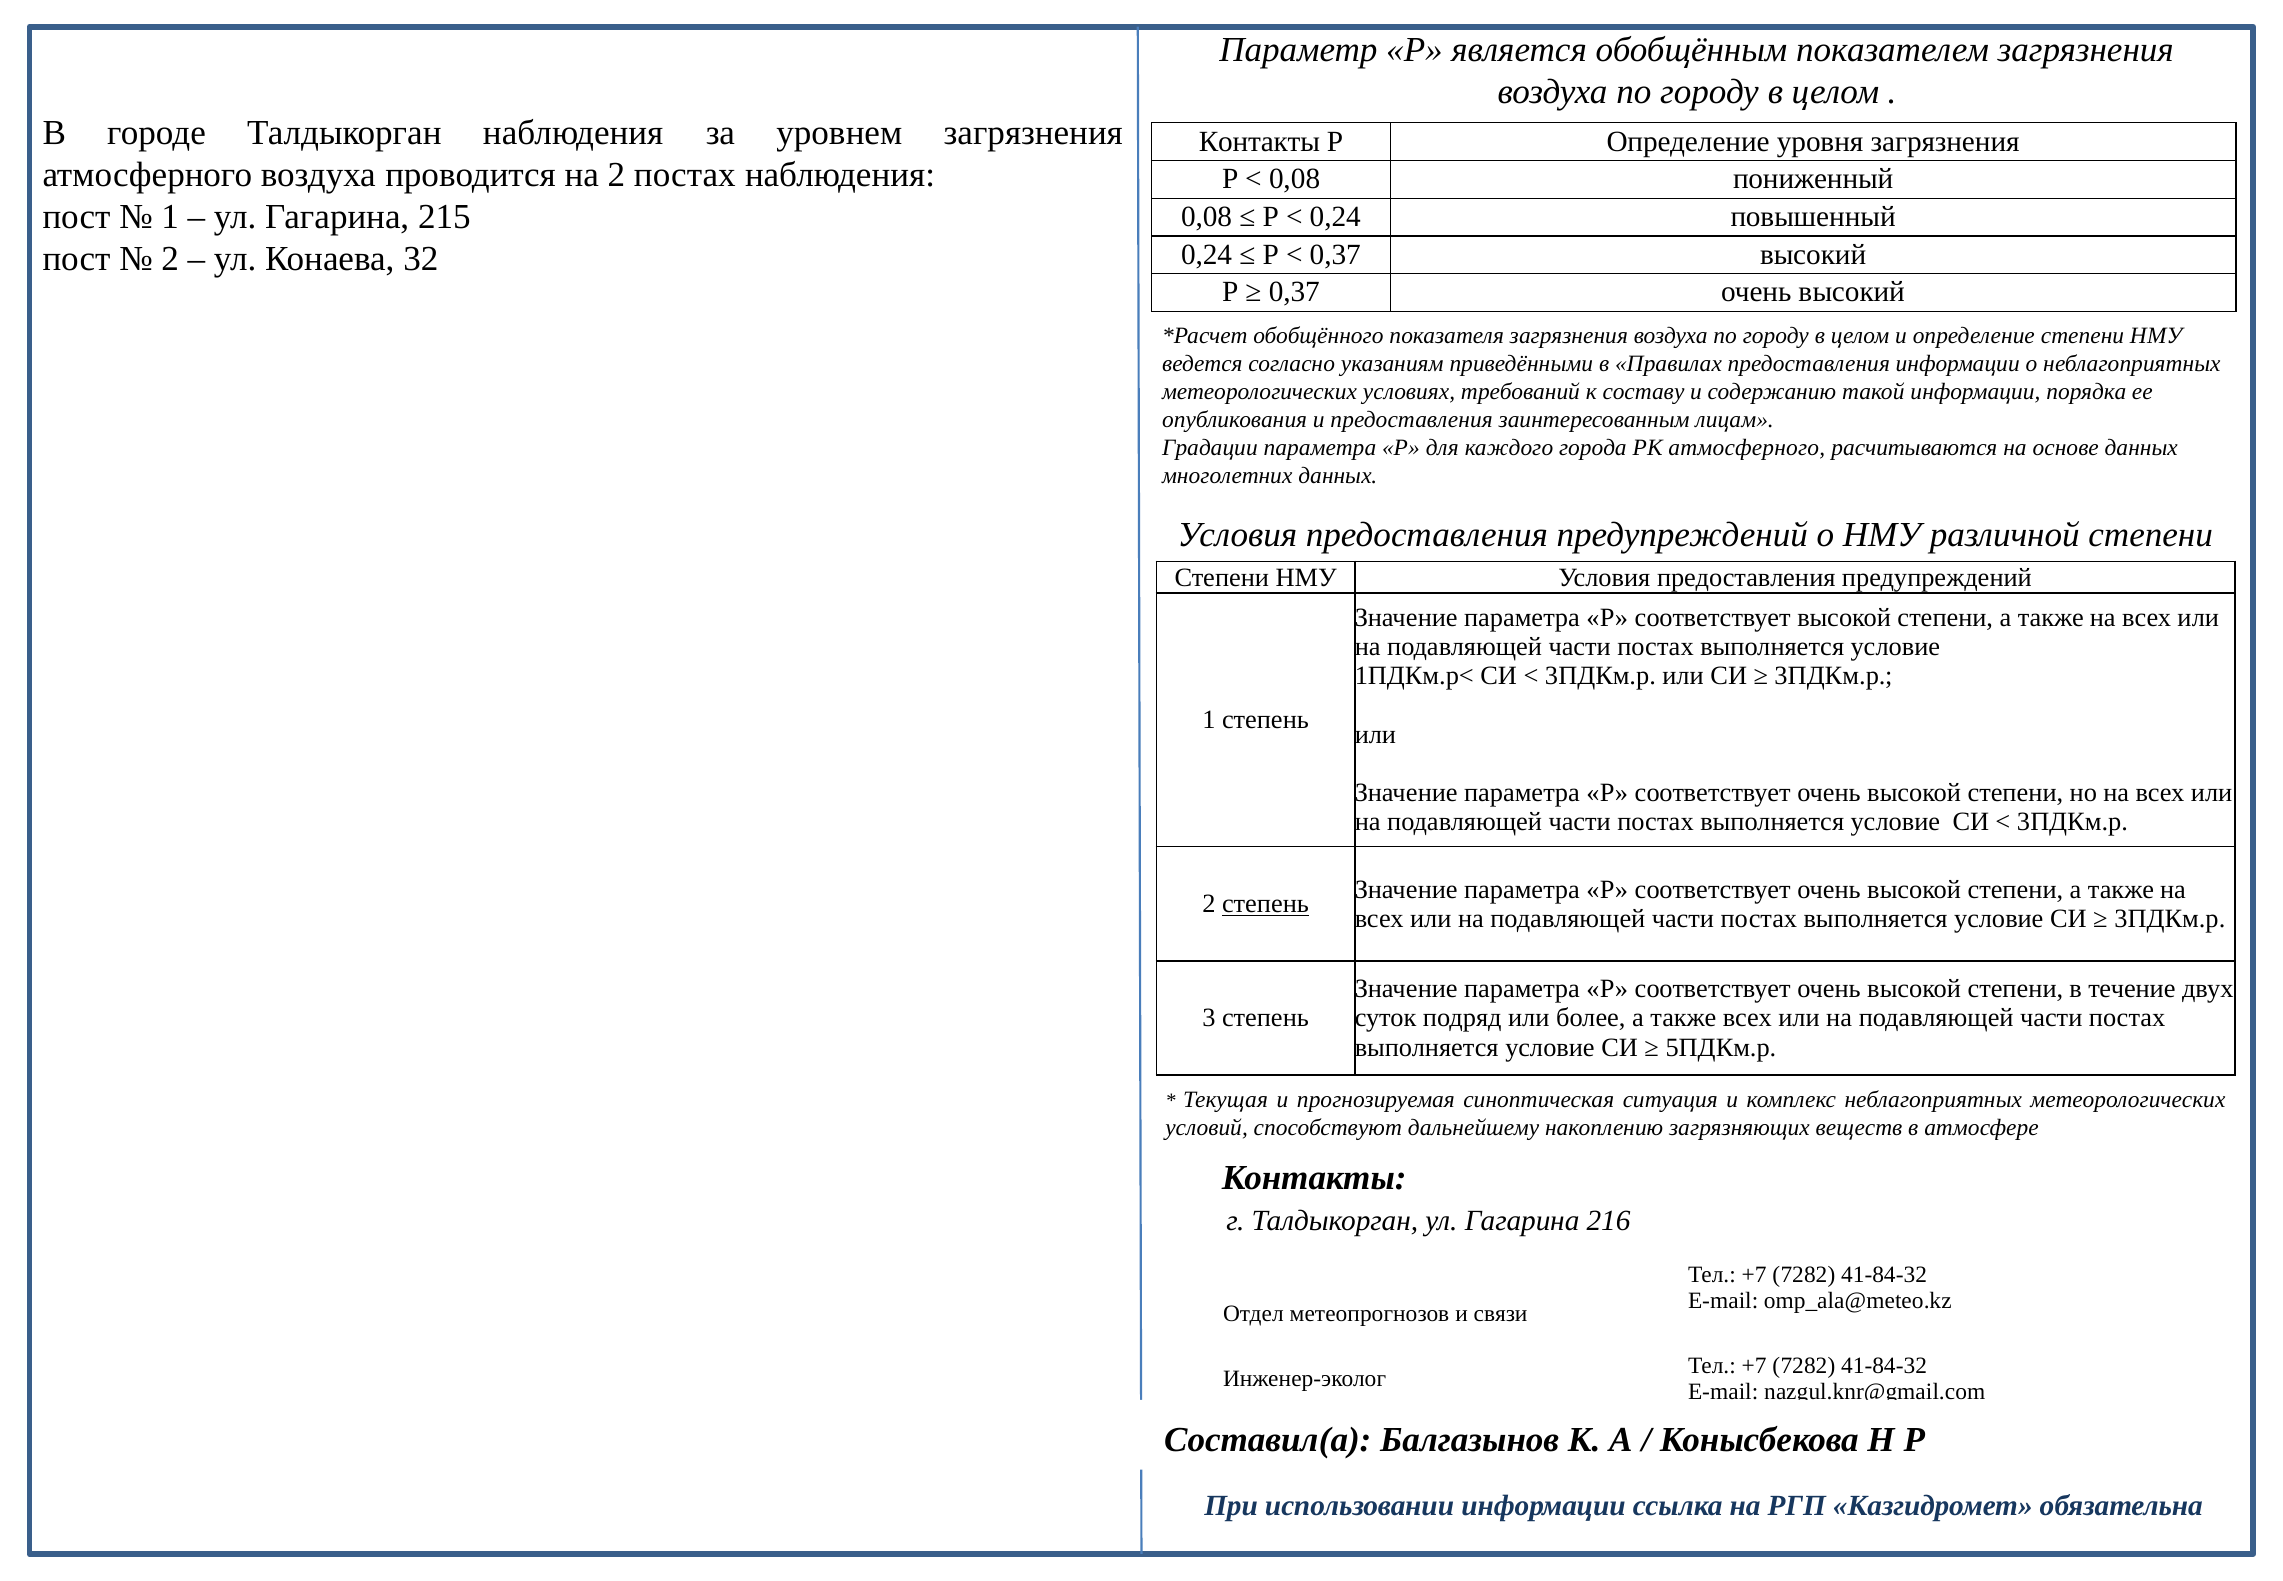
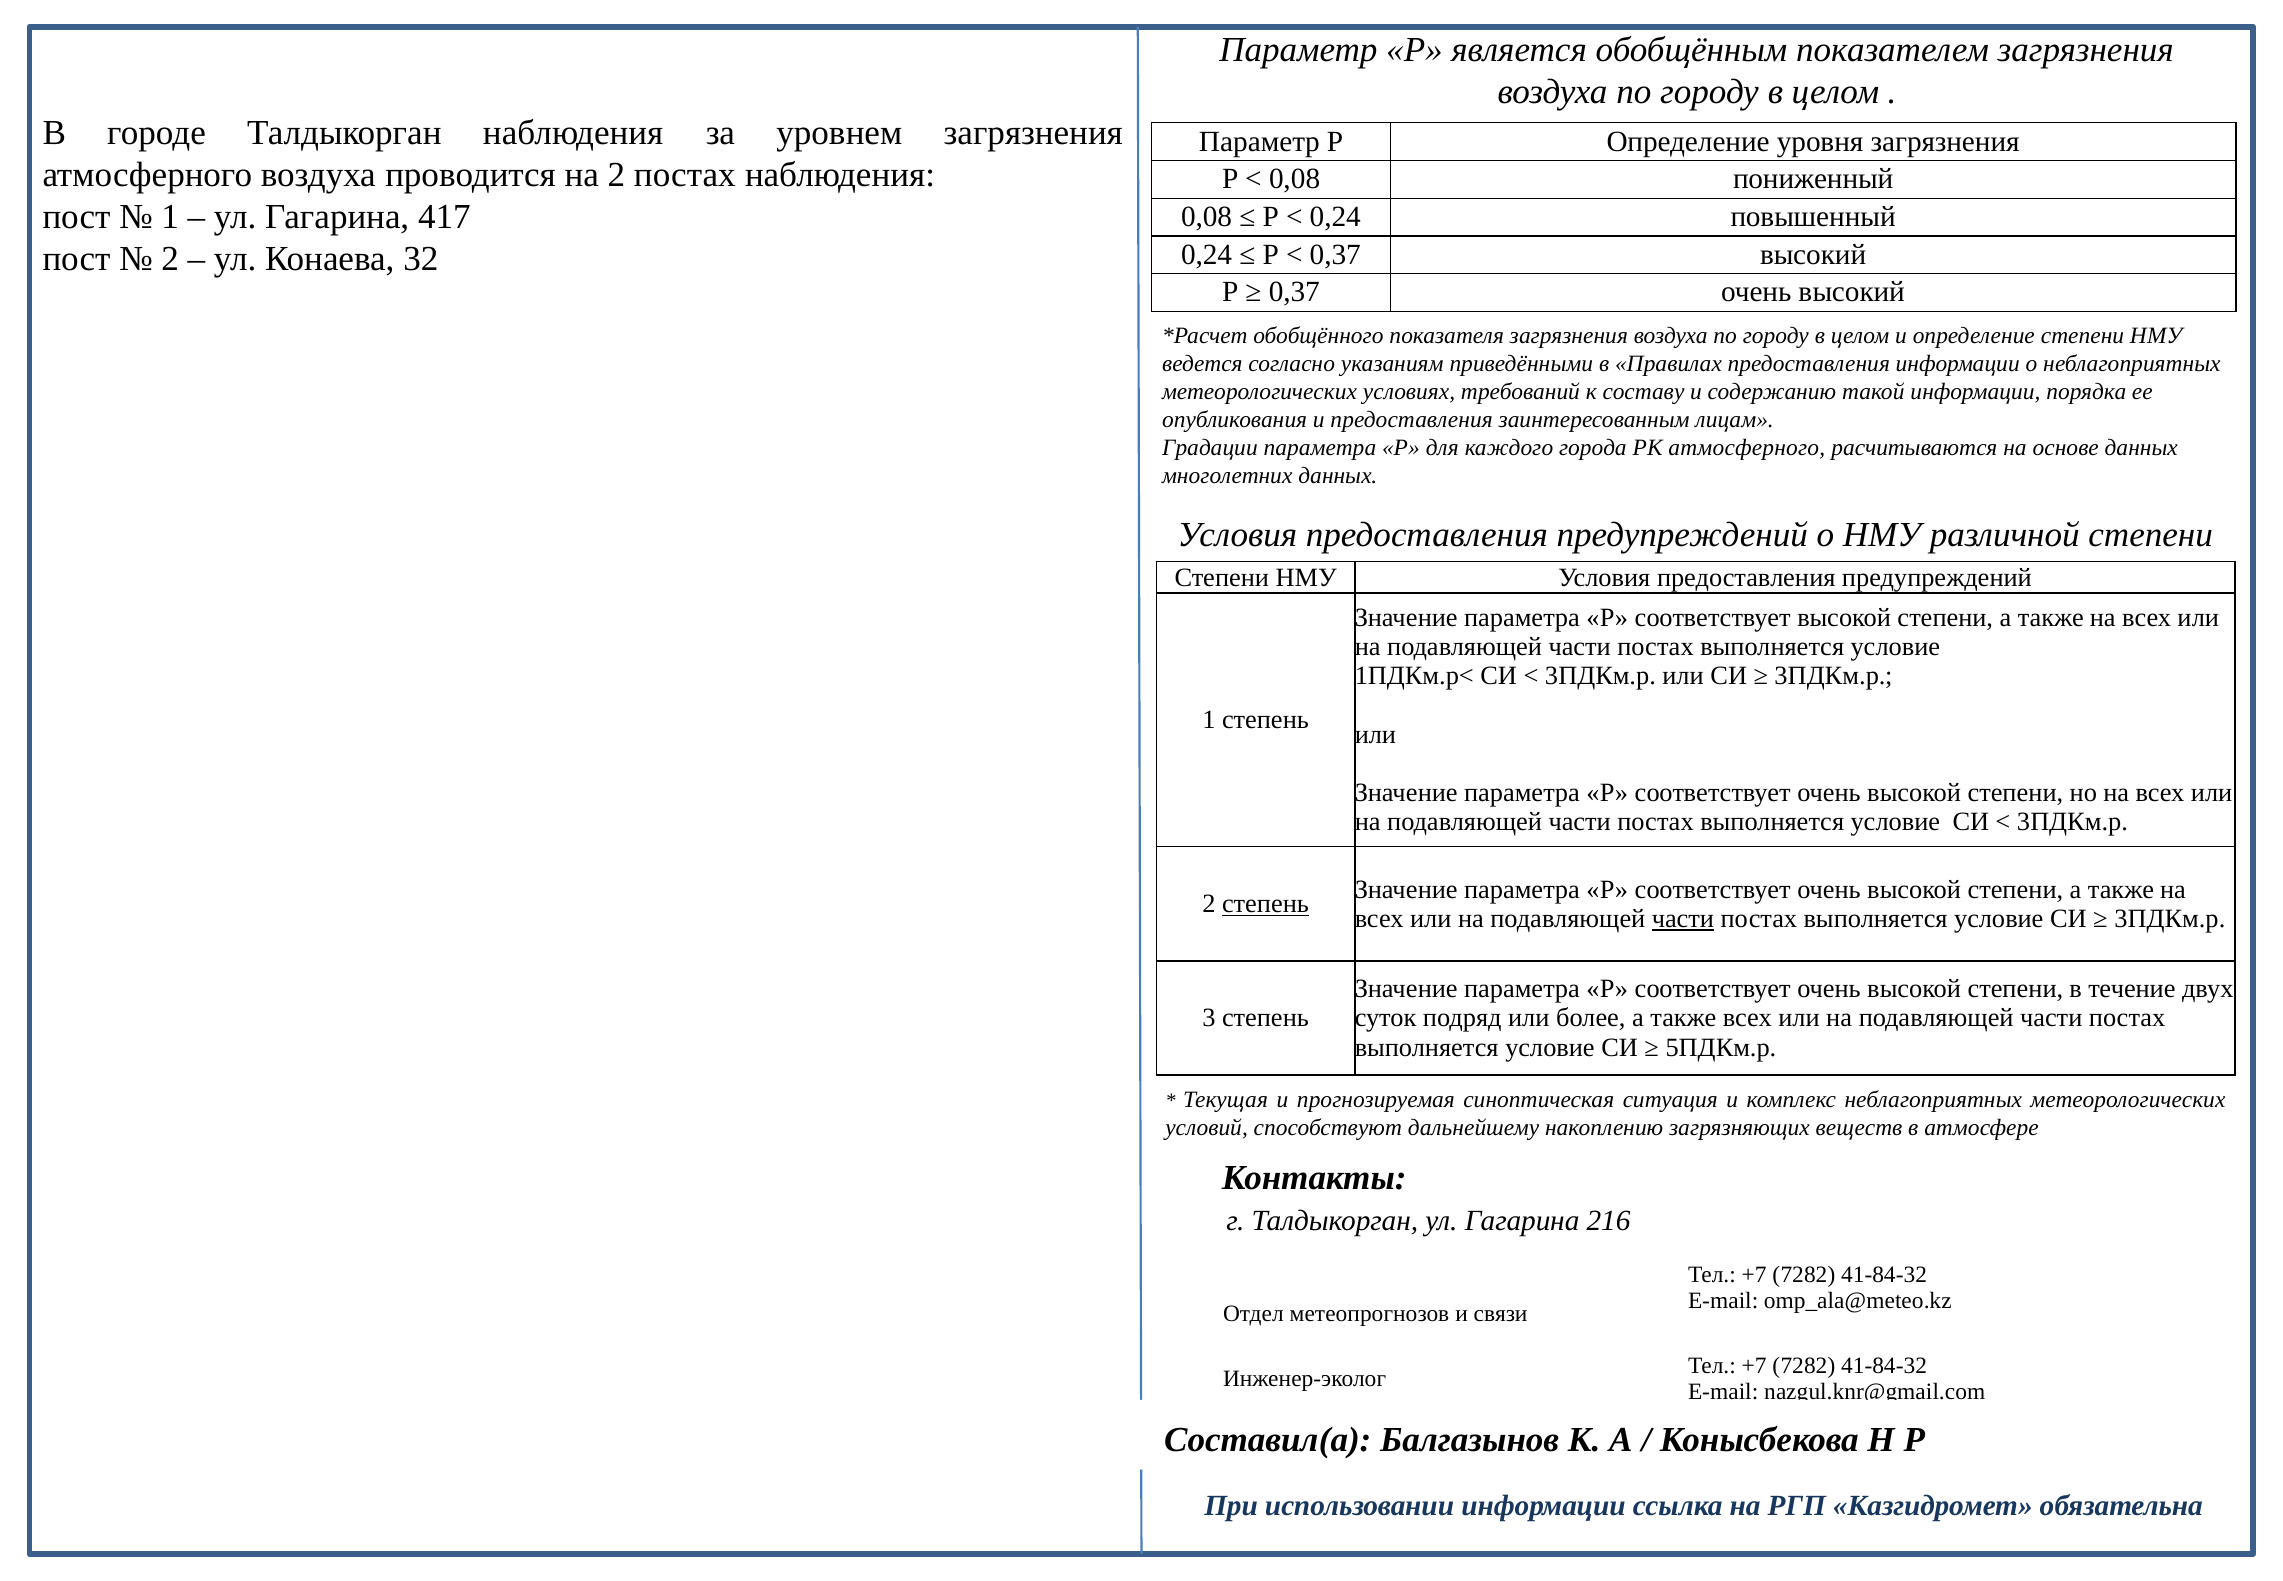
Контакты: Контакты -> Параметр (1259, 141)
215: 215 -> 417 (444, 217)
части underline: none -> present (1683, 918)
